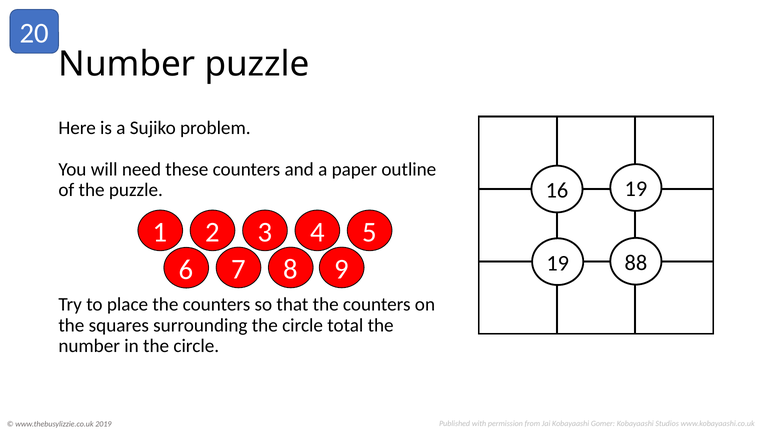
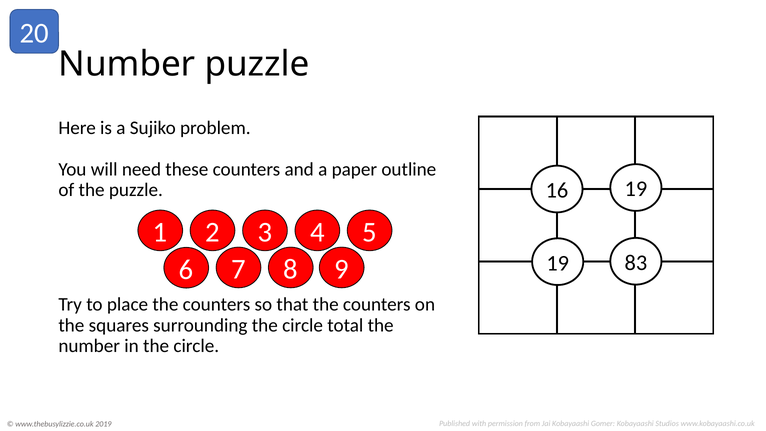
88: 88 -> 83 (636, 263)
